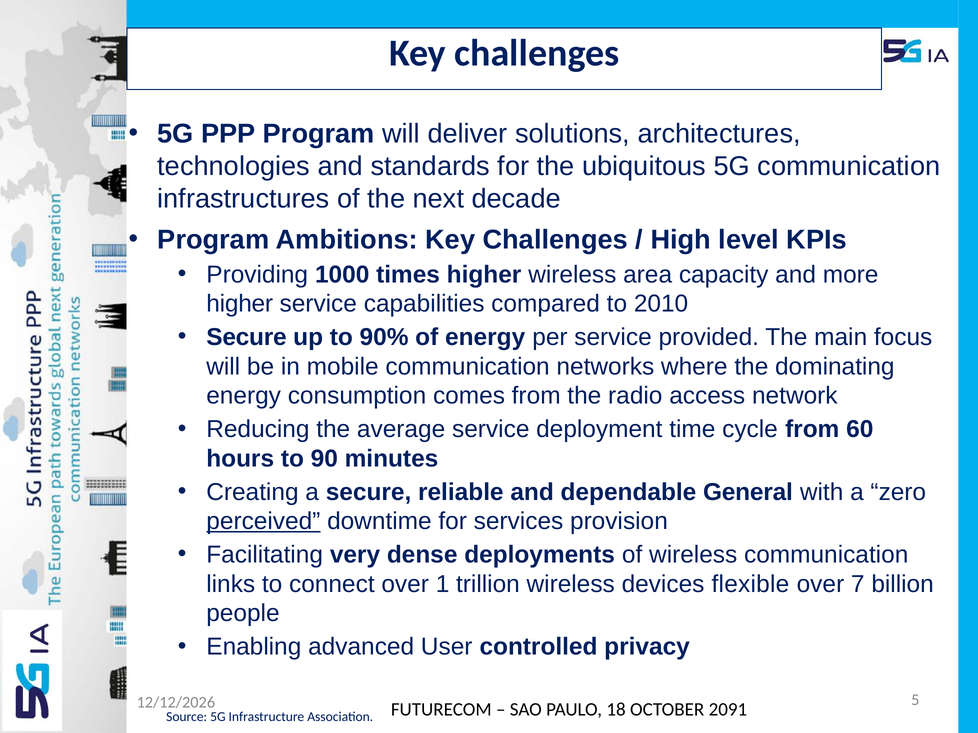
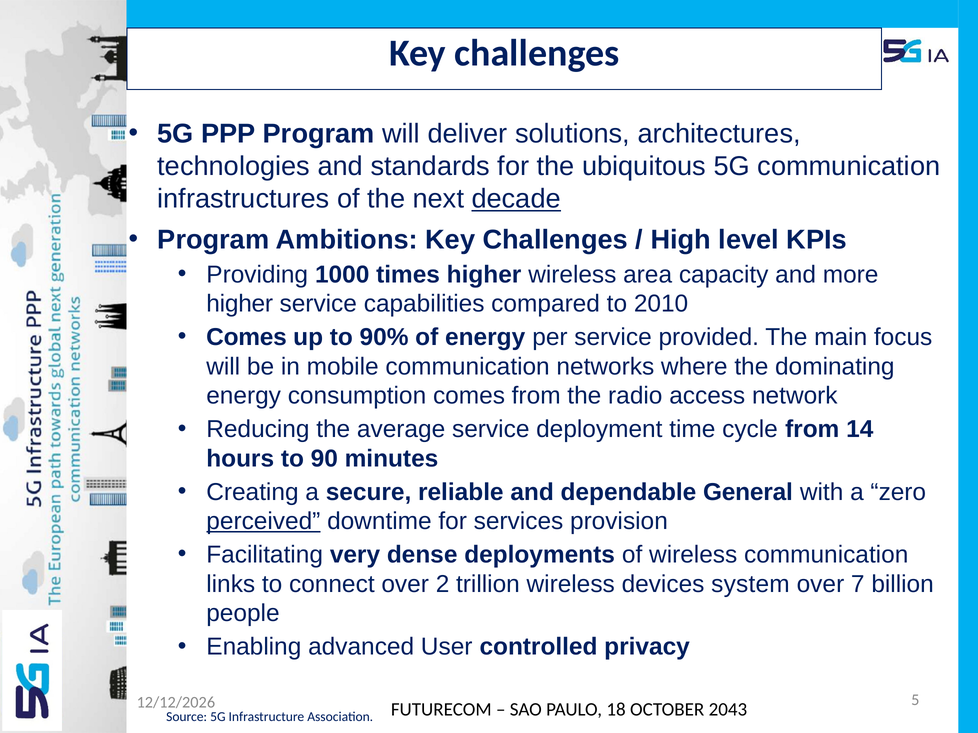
decade underline: none -> present (516, 199)
Secure: Secure -> Comes (246, 337)
60: 60 -> 14 (860, 430)
1: 1 -> 2 (443, 584)
flexible: flexible -> system (750, 584)
2091: 2091 -> 2043 (728, 710)
